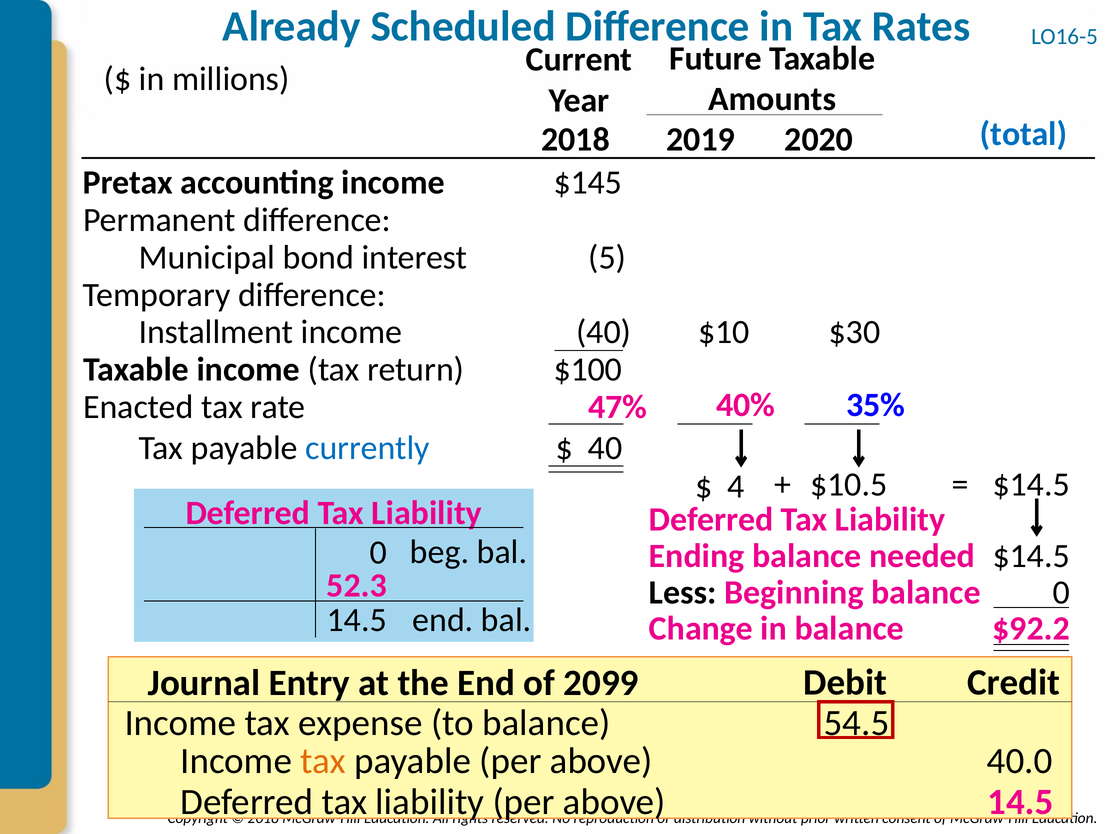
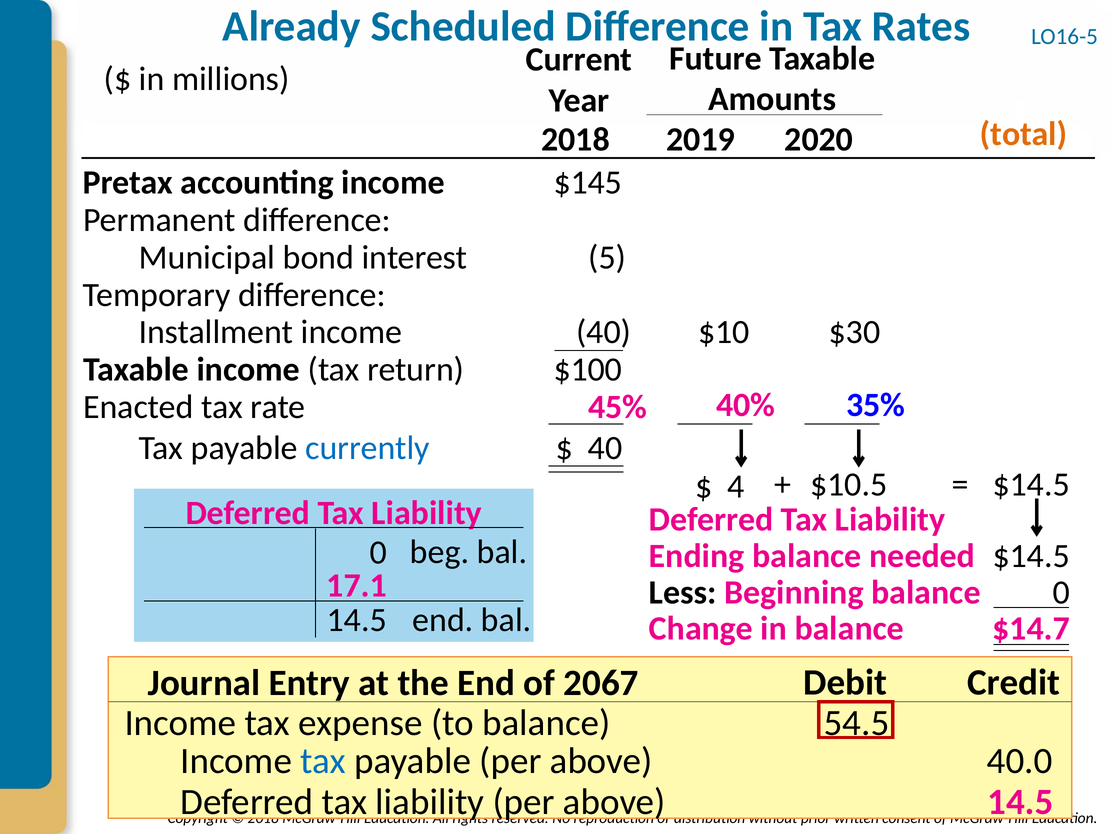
total colour: blue -> orange (1024, 134)
47%: 47% -> 45% (618, 407)
52.3: 52.3 -> 17.1 (357, 585)
$92.2: $92.2 -> $14.7 (1031, 629)
2099: 2099 -> 2067 (601, 683)
tax colour: orange -> blue (323, 761)
